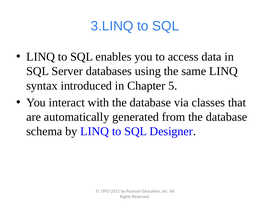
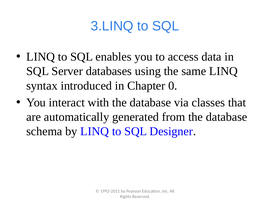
5: 5 -> 0 (173, 85)
